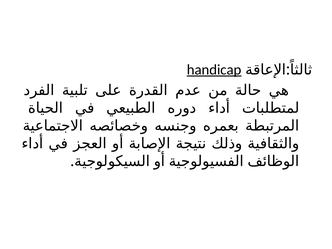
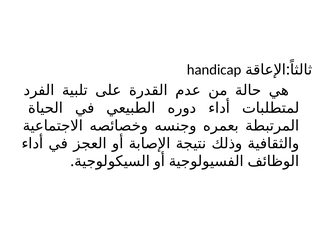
handicap underline: present -> none (214, 70)
